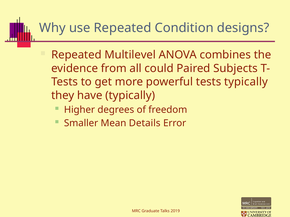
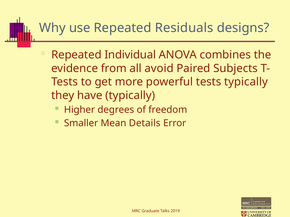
Condition: Condition -> Residuals (184, 28)
Multilevel: Multilevel -> Individual (130, 55)
could: could -> avoid (159, 68)
